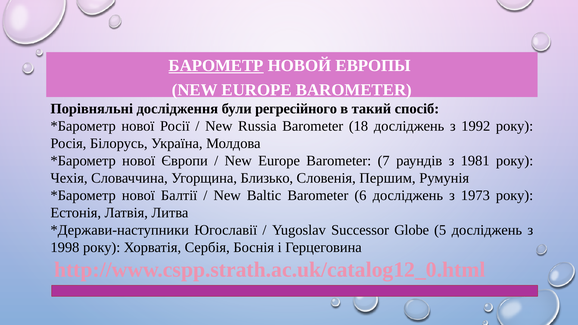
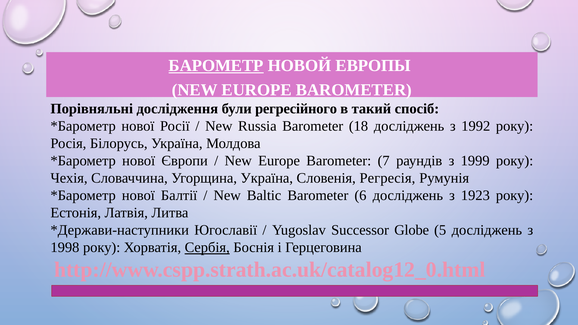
1981: 1981 -> 1999 (475, 161)
Угорщина Близько: Близько -> Україна (267, 178)
Першим: Першим -> Регресія (387, 178)
1973: 1973 -> 1923 (475, 196)
Сербія underline: none -> present (207, 248)
